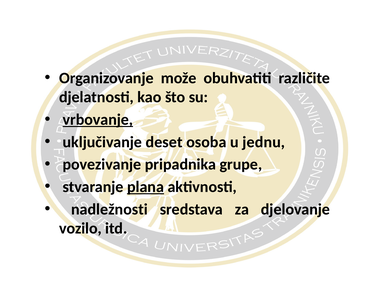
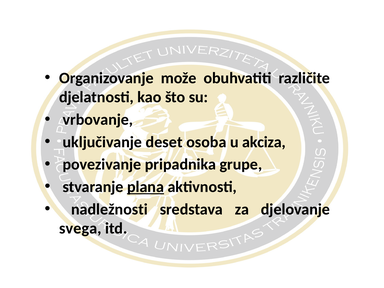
vrbovanje underline: present -> none (98, 120)
jednu: jednu -> akciza (264, 142)
vozilo: vozilo -> svega (80, 228)
